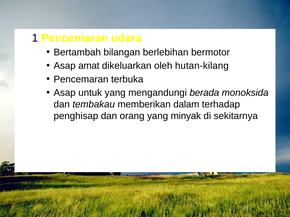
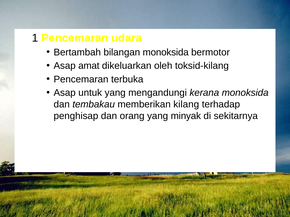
bilangan berlebihan: berlebihan -> monoksida (166, 52)
hutan-kilang: hutan-kilang -> toksid-kilang (202, 66)
berada: berada -> kerana (204, 93)
dalam: dalam -> kilang (186, 105)
